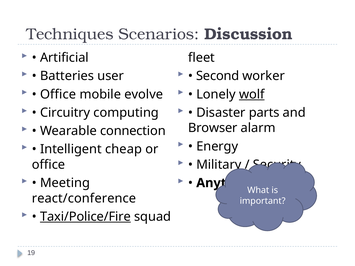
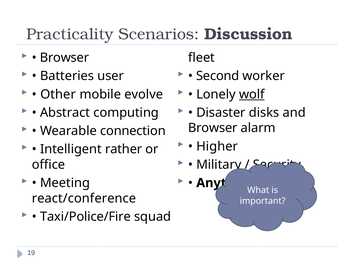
Techniques: Techniques -> Practicality (70, 34)
Artificial: Artificial -> Browser (64, 58)
Office: Office -> Other (58, 94)
Circuitry: Circuitry -> Abstract (65, 113)
parts: parts -> disks (264, 113)
Energy: Energy -> Higher (217, 146)
cheap: cheap -> rather (124, 149)
Taxi/Police/Fire underline: present -> none (85, 217)
